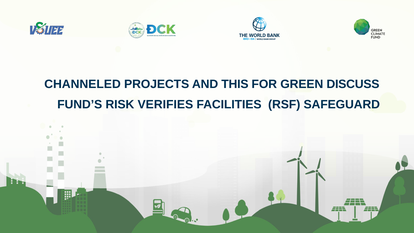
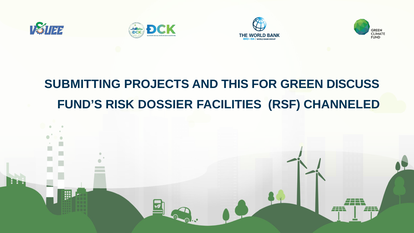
CHANNELED: CHANNELED -> SUBMITTING (82, 84)
VERIFIES: VERIFIES -> DOSSIER (165, 104)
SAFEGUARD: SAFEGUARD -> CHANNELED (342, 104)
